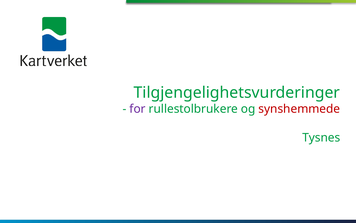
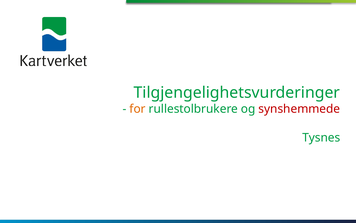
for colour: purple -> orange (138, 109)
